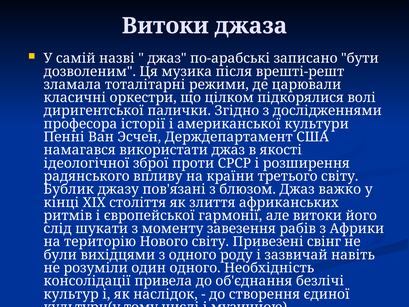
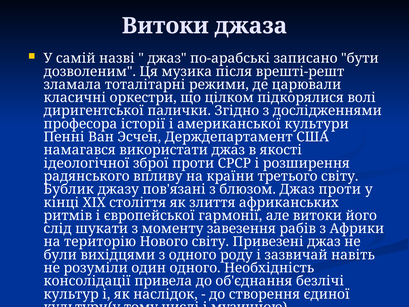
Джаз важко: важко -> проти (340, 189)
Привезені свінг: свінг -> джаз (324, 242)
